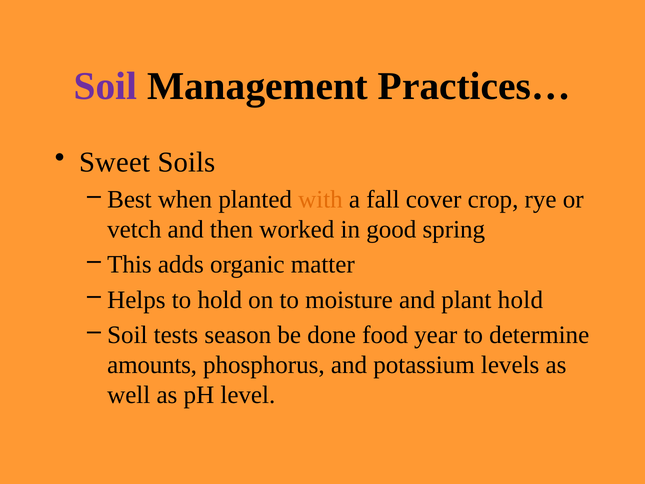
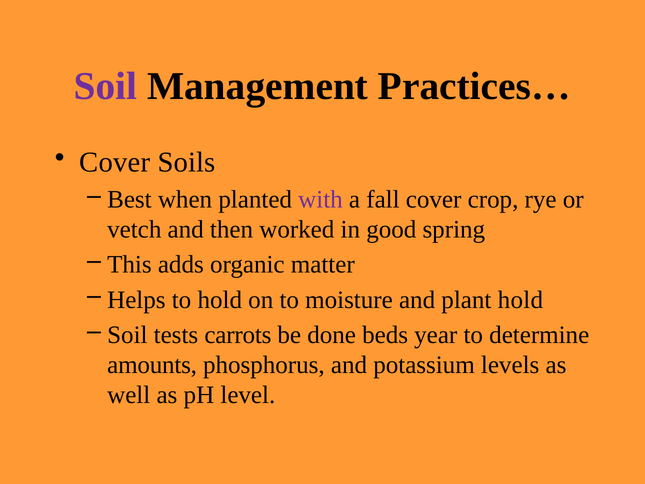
Sweet: Sweet -> Cover (115, 162)
with colour: orange -> purple (321, 199)
season: season -> carrots (238, 335)
food: food -> beds (385, 335)
